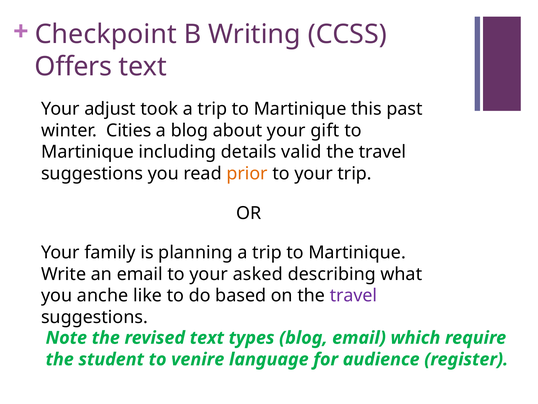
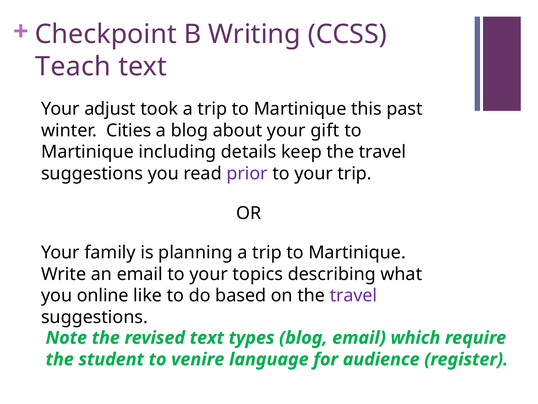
Offers: Offers -> Teach (73, 66)
valid: valid -> keep (301, 152)
prior colour: orange -> purple (247, 173)
asked: asked -> topics (258, 274)
anche: anche -> online (103, 295)
